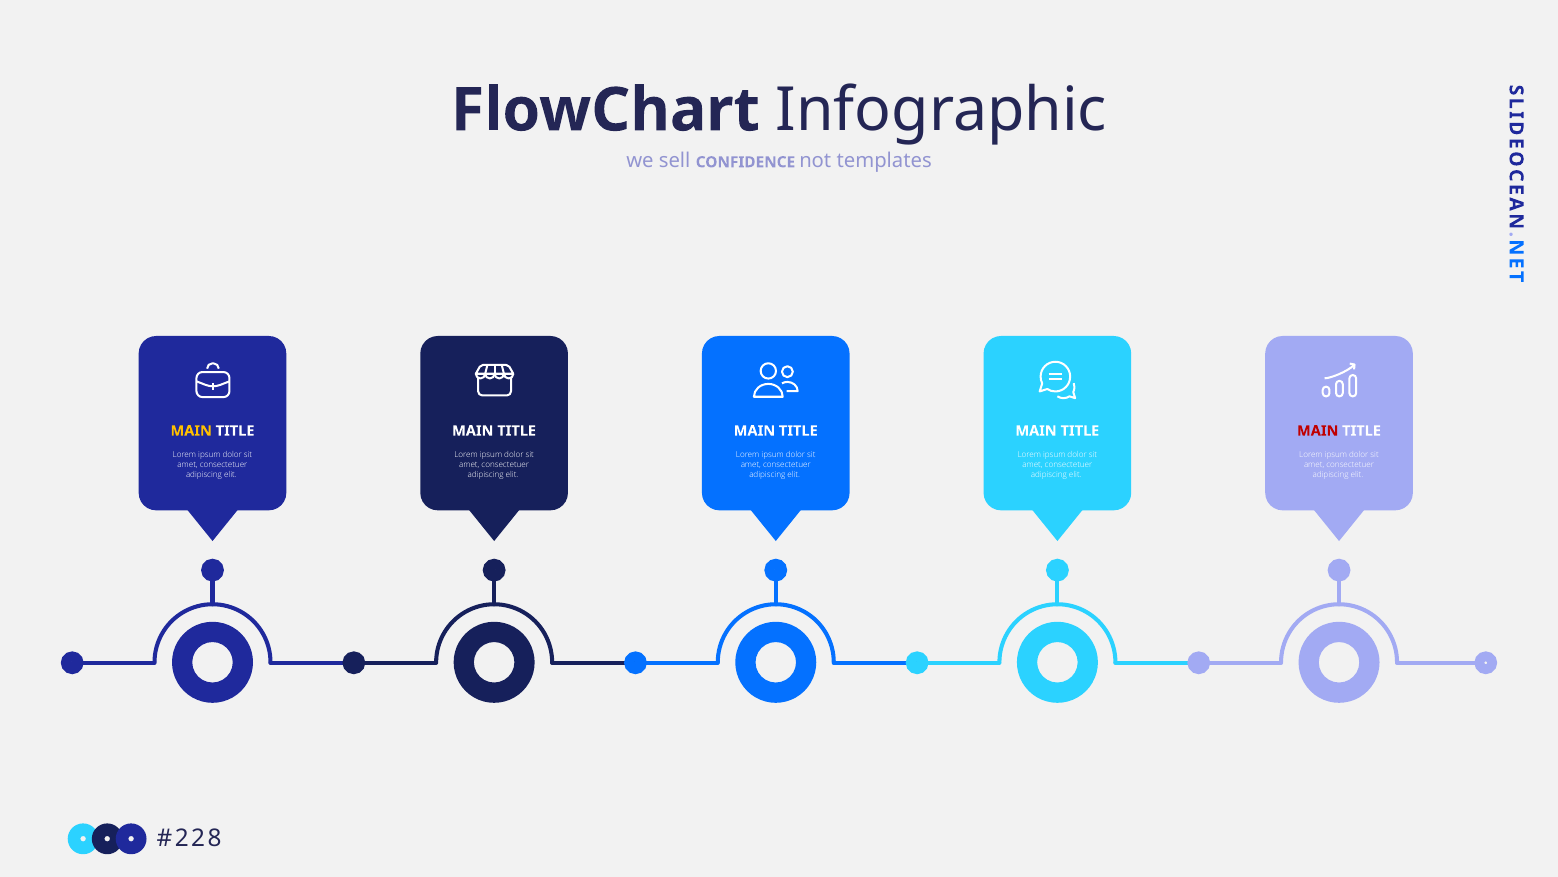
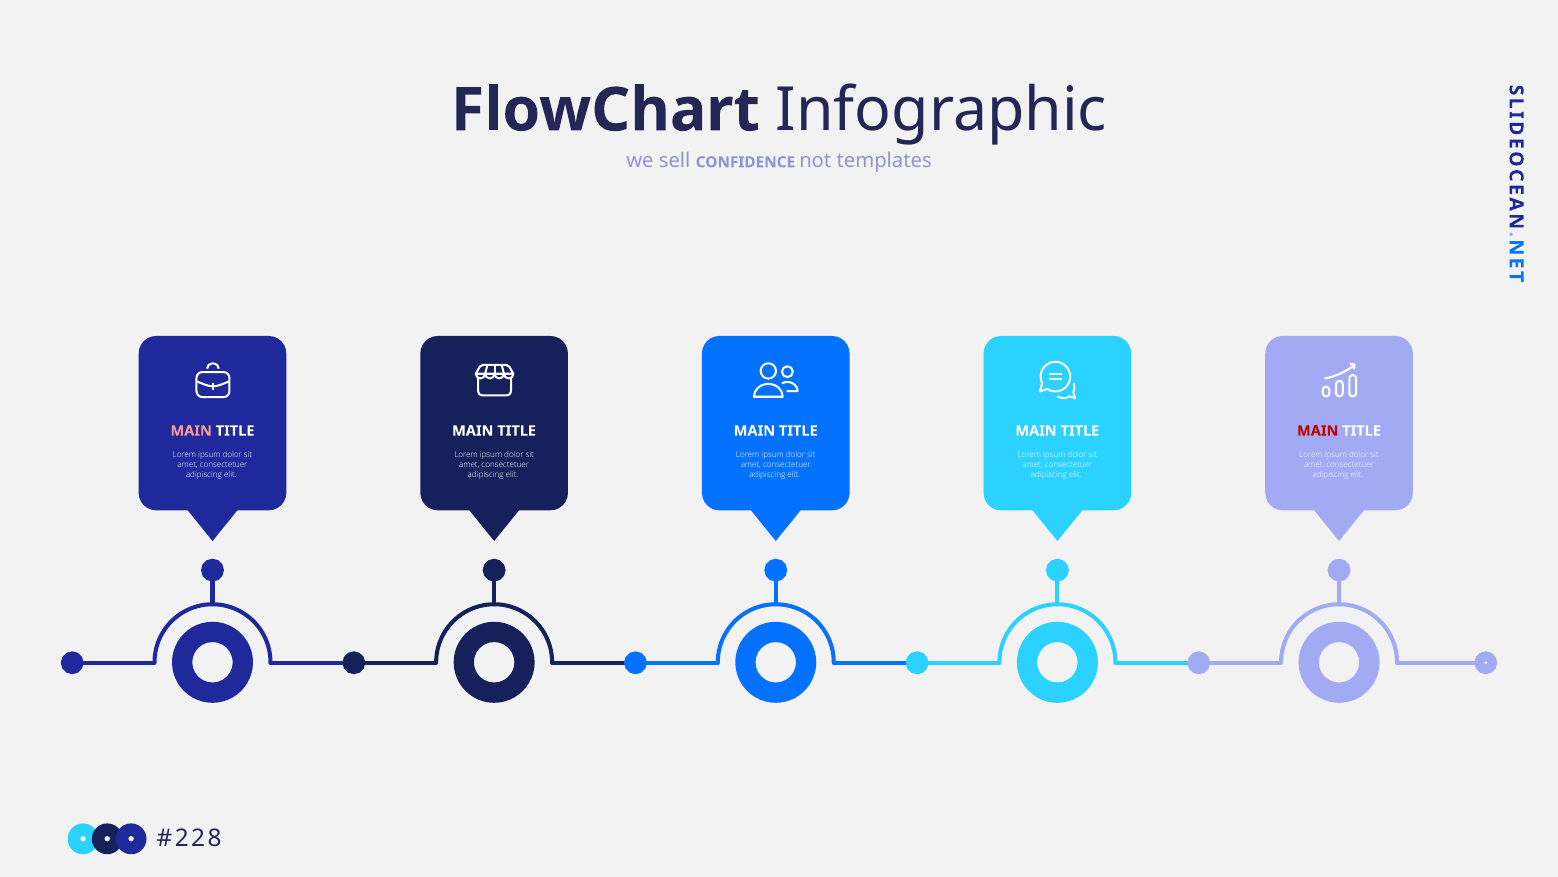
MAIN colour: yellow -> pink (191, 431)
